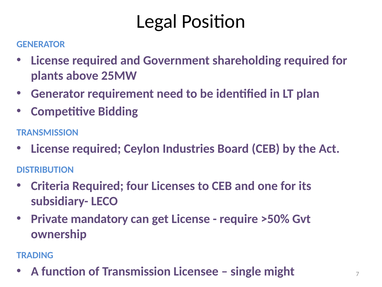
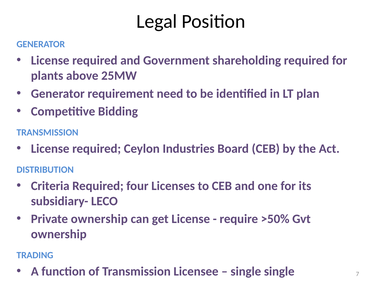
Private mandatory: mandatory -> ownership (99, 219)
single might: might -> single (279, 271)
